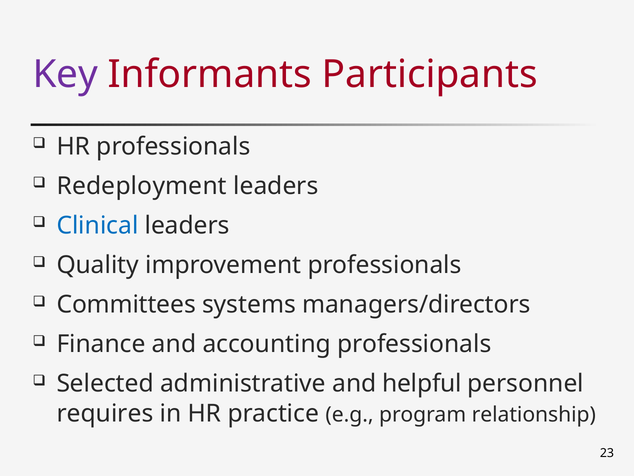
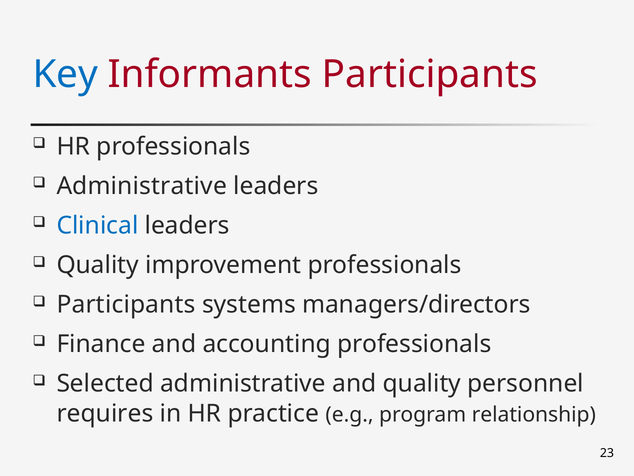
Key colour: purple -> blue (65, 75)
Redeployment: Redeployment -> Administrative (142, 186)
Committees: Committees -> Participants (126, 304)
and helpful: helpful -> quality (422, 383)
